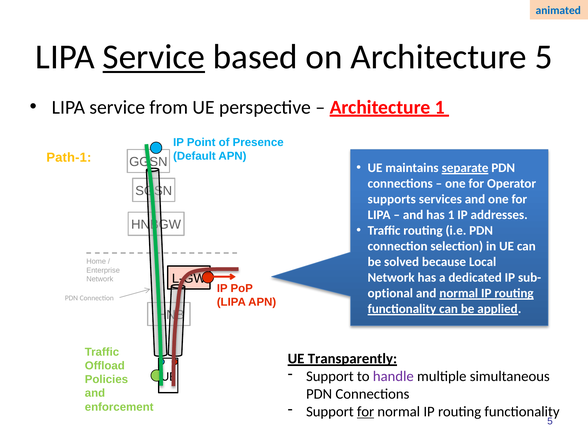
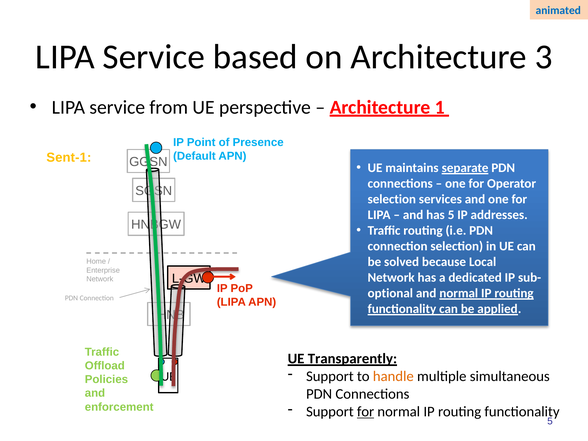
Service underline: present -> none (154, 57)
Architecture 5: 5 -> 3 (544, 57)
Path-1: Path-1 -> Sent-1 (69, 158)
supports: supports -> selection (392, 199)
has 1: 1 -> 5 (451, 215)
handle colour: purple -> orange (393, 376)
